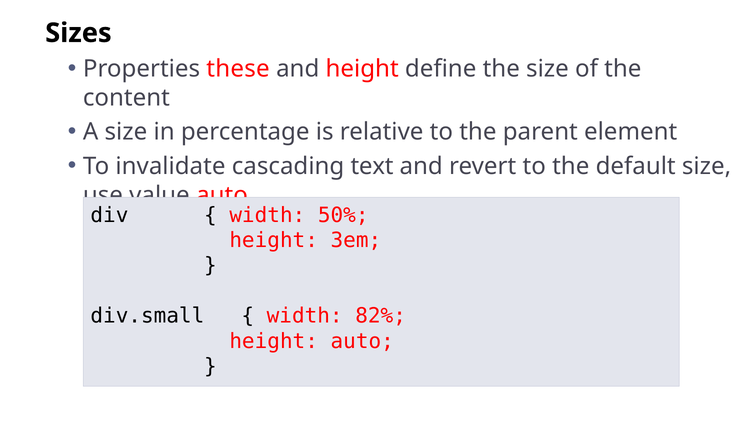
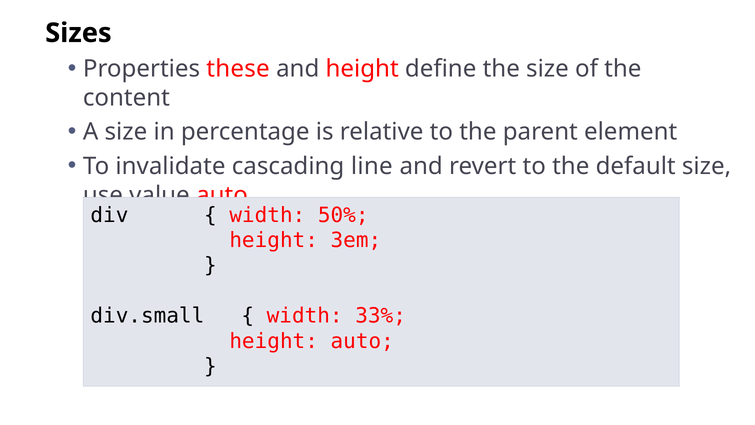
text: text -> line (372, 166)
82%: 82% -> 33% (381, 316)
